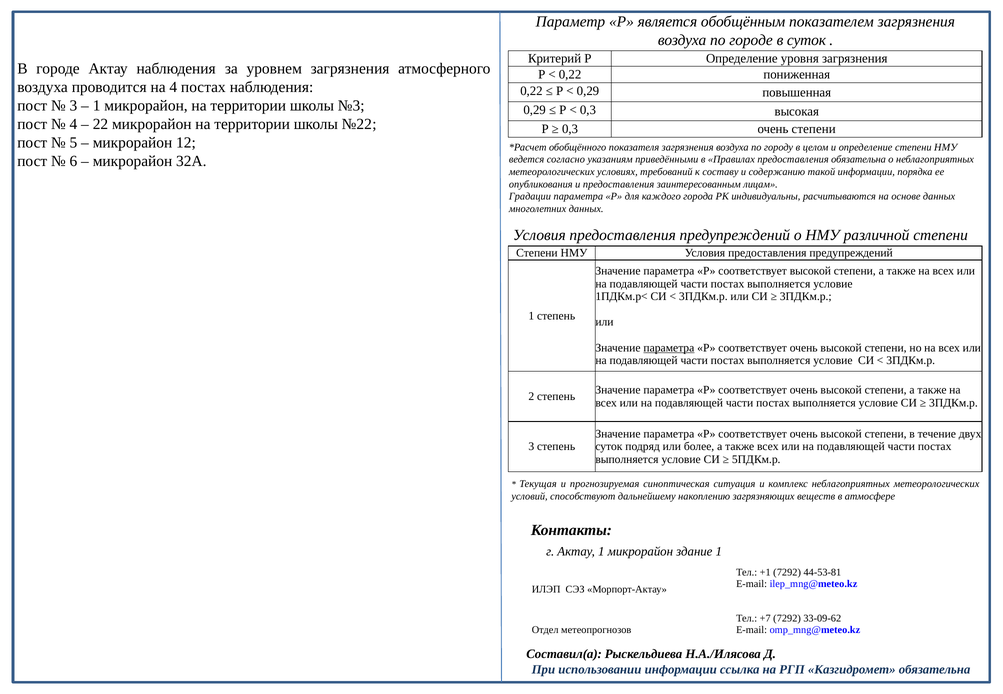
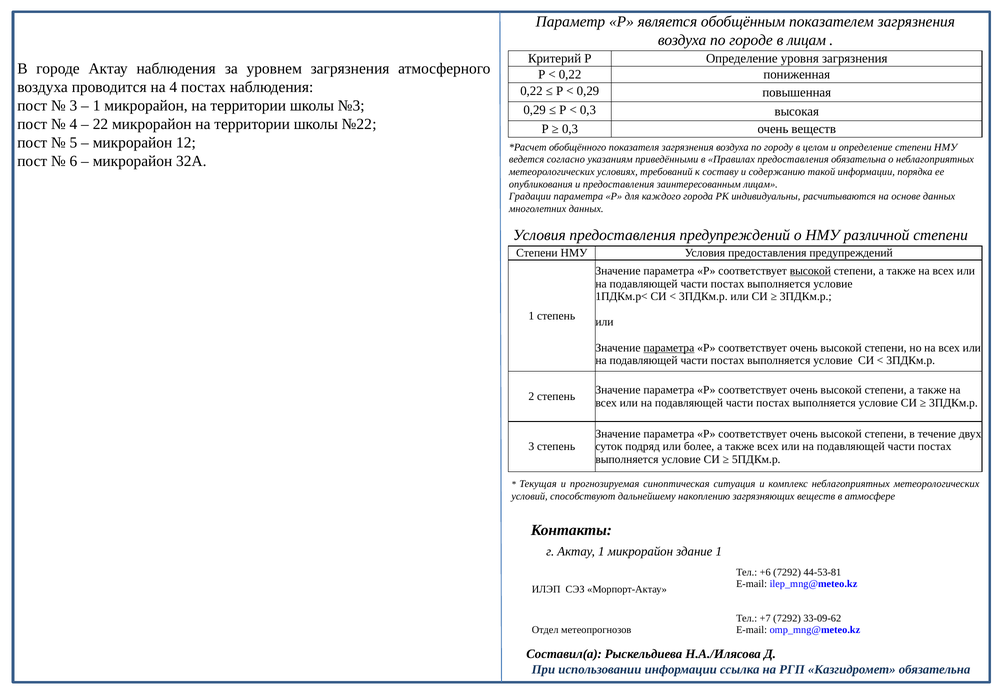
в суток: суток -> лицам (806, 40)
очень степени: степени -> веществ (814, 129)
высокой underline: none -> present (810, 271)
+1: +1 -> +6 (765, 573)
